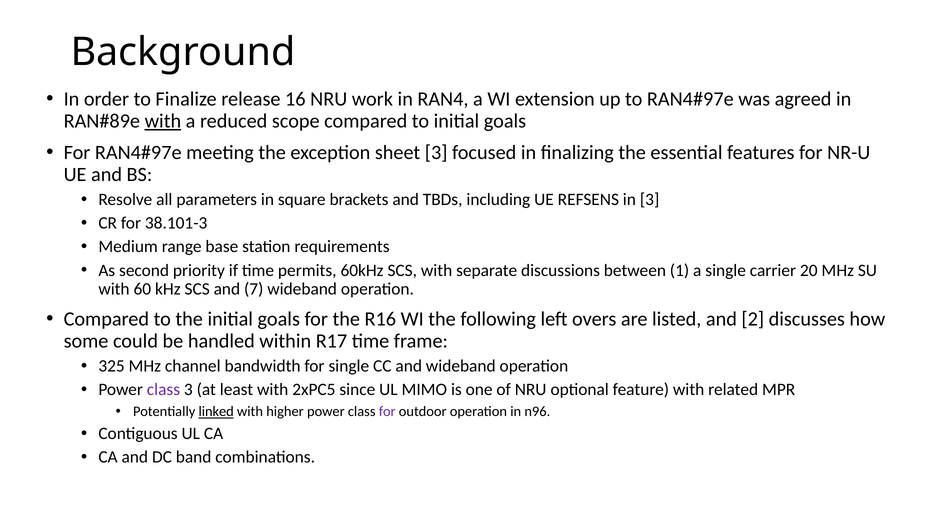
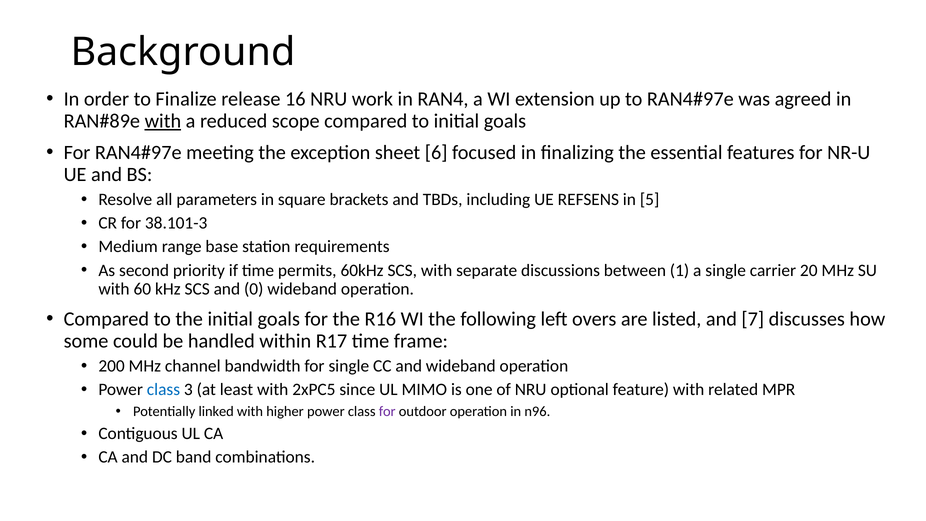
sheet 3: 3 -> 6 (436, 153)
in 3: 3 -> 5 (650, 200)
7: 7 -> 0 (254, 289)
2: 2 -> 7 (753, 319)
325: 325 -> 200 (112, 366)
class colour: purple -> blue (163, 390)
linked underline: present -> none (216, 412)
